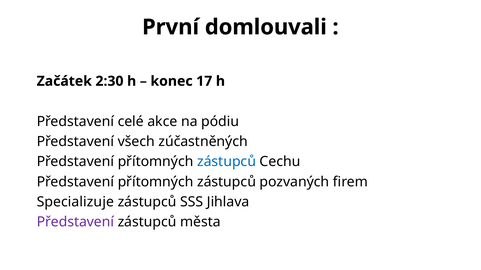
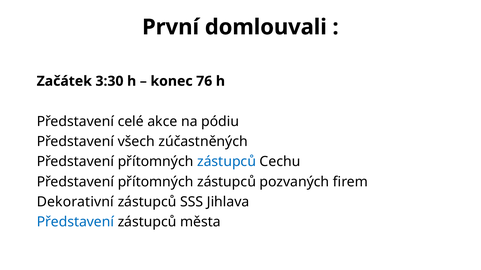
2:30: 2:30 -> 3:30 (109, 81)
17: 17 -> 76 (204, 81)
Specializuje: Specializuje -> Dekorativní (75, 202)
Představení colour: purple -> blue (75, 222)
